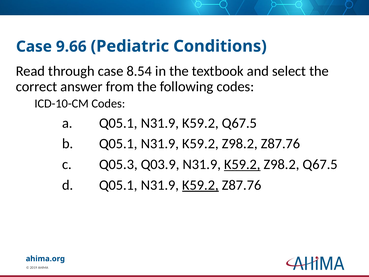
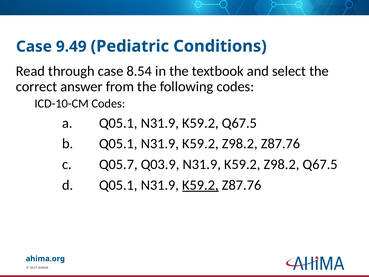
9.66: 9.66 -> 9.49 (71, 47)
Q05.3: Q05.3 -> Q05.7 (118, 164)
K59.2 underline: present -> none (242, 164)
